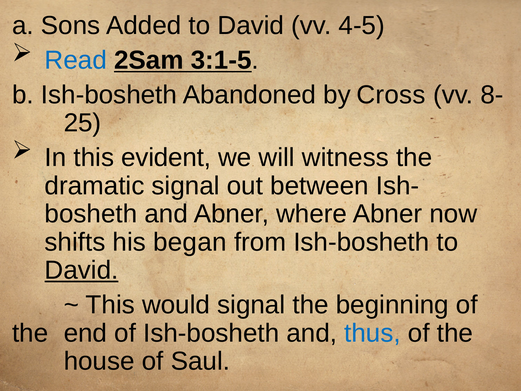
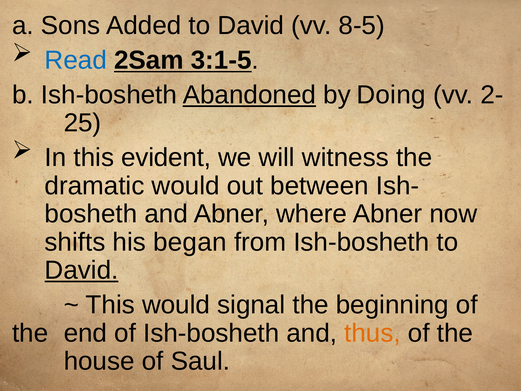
4-5: 4-5 -> 8-5 (362, 26)
Abandoned underline: none -> present (249, 95)
Cross: Cross -> Doing (391, 95)
8-: 8- -> 2- (492, 95)
dramatic signal: signal -> would (186, 186)
thus colour: blue -> orange (373, 333)
